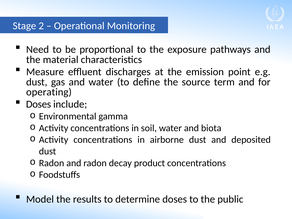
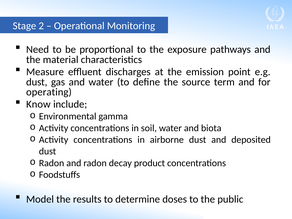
Doses: Doses -> Know (38, 104)
